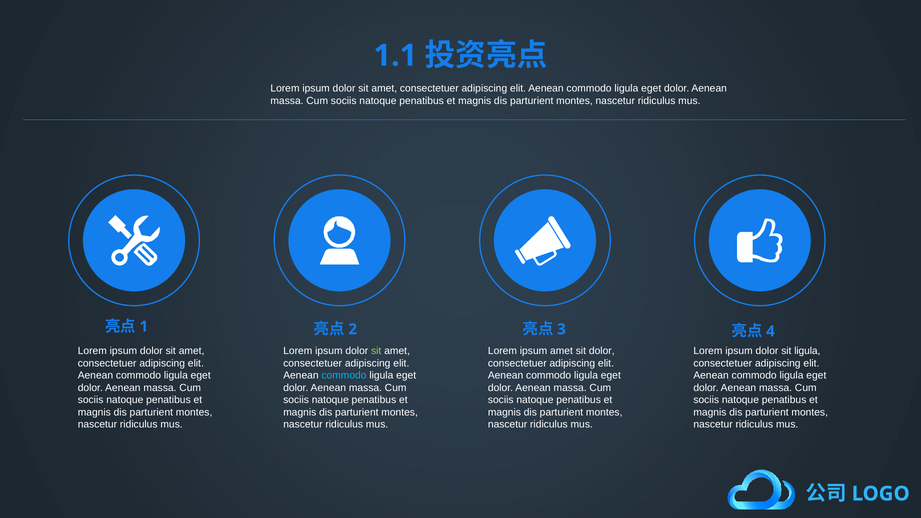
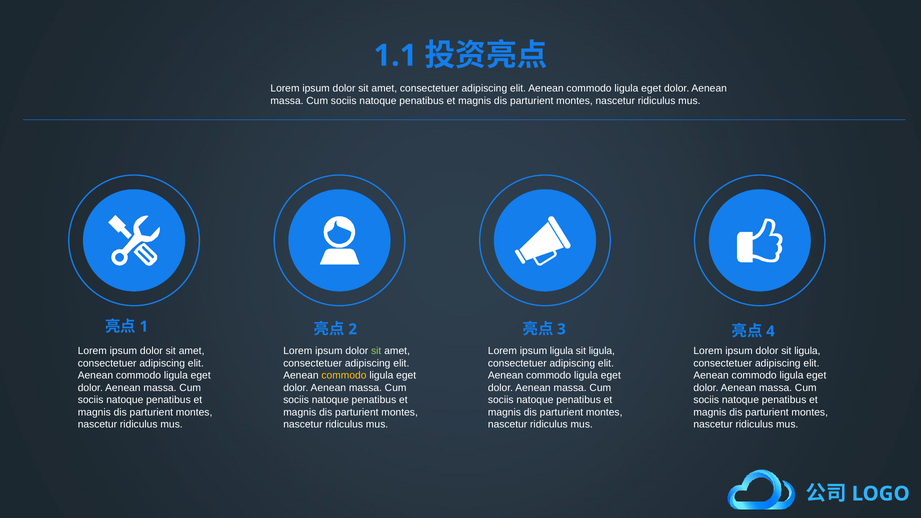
ipsum amet: amet -> ligula (562, 351)
dolor: dolor -> ligula (602, 351)
commodo colour: light blue -> yellow (344, 375)
